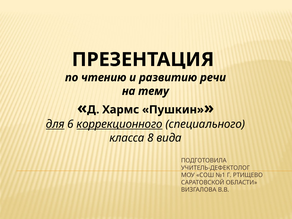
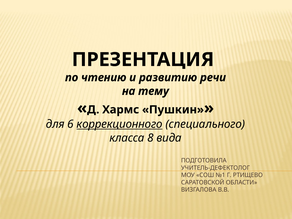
для underline: present -> none (55, 124)
